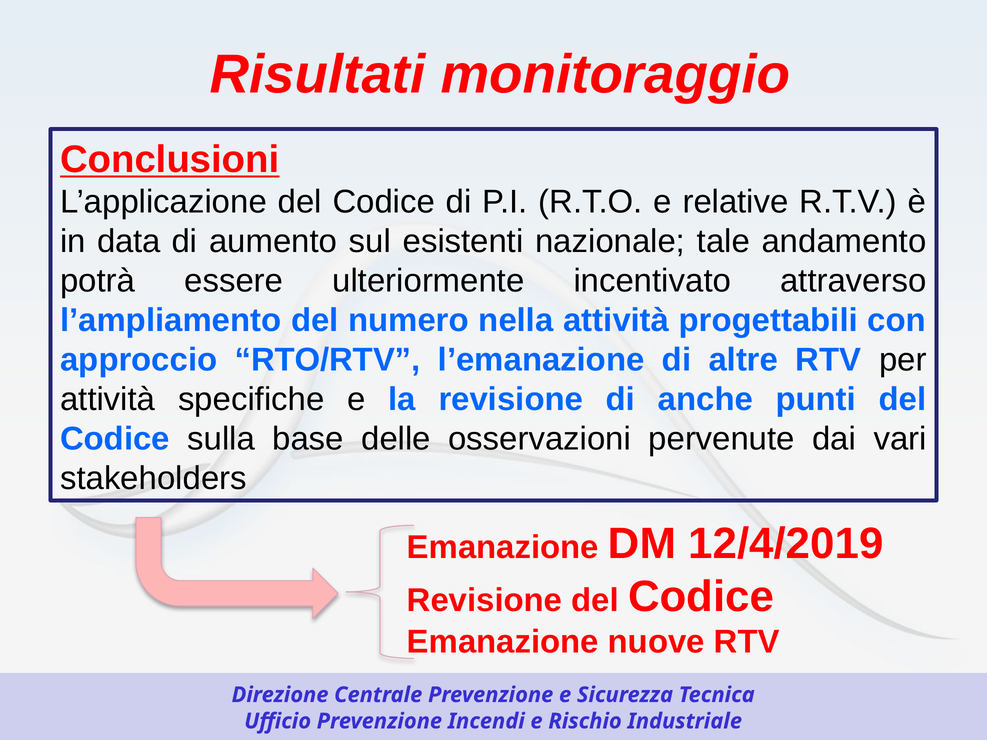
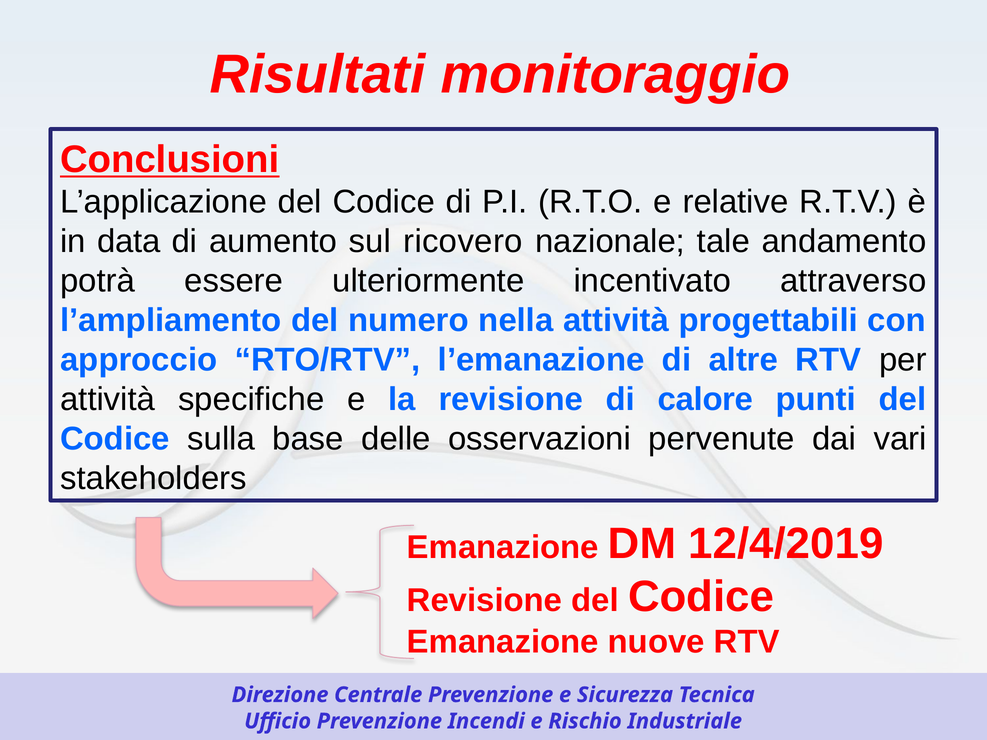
esistenti: esistenti -> ricovero (463, 242)
anche: anche -> calore (706, 400)
